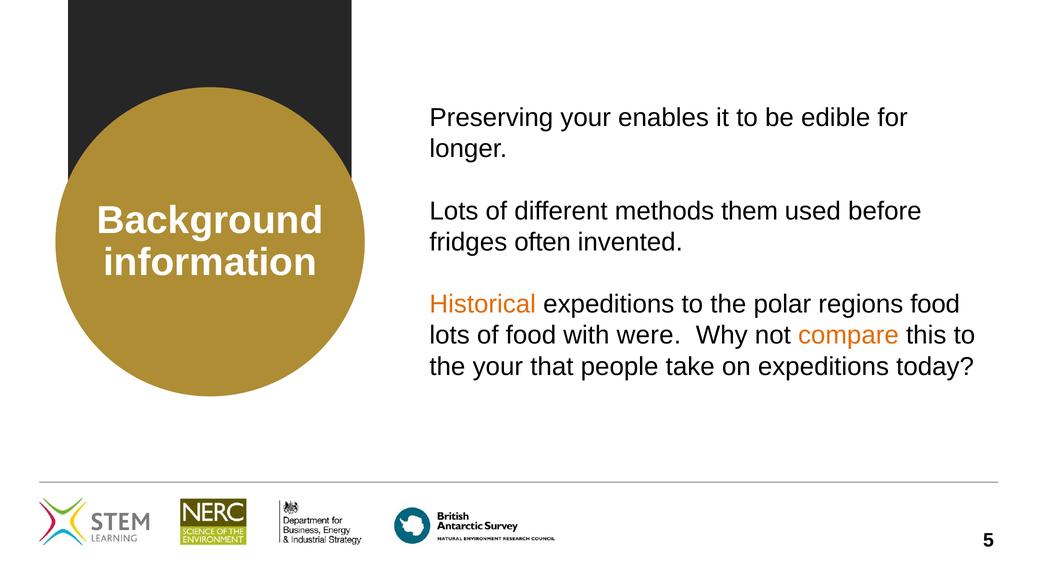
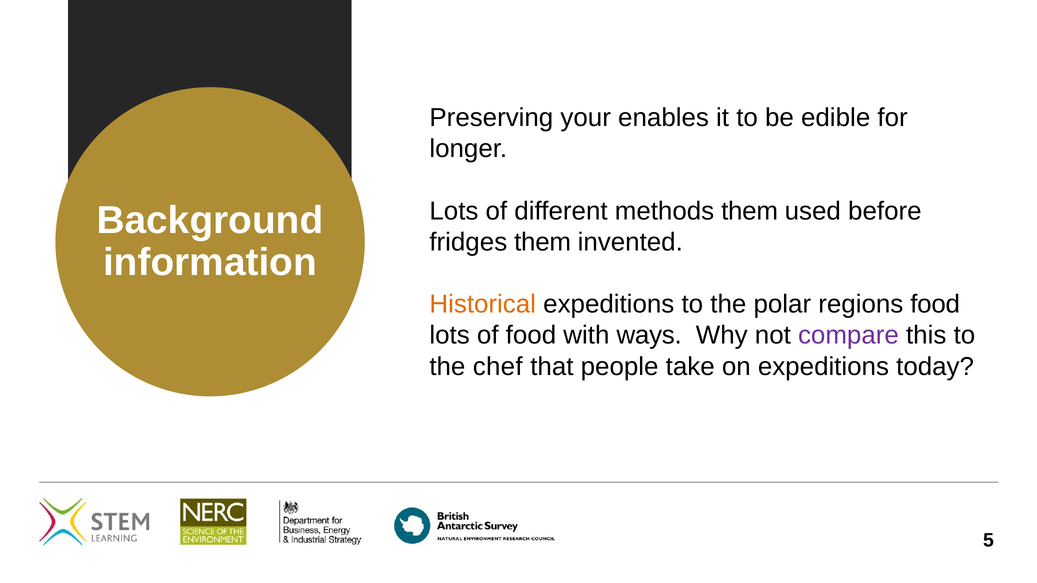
fridges often: often -> them (543, 242)
were: were -> ways (649, 336)
compare colour: orange -> purple (848, 336)
the your: your -> chef (498, 367)
